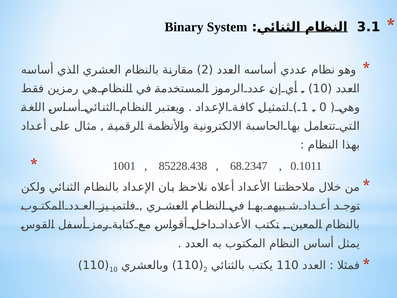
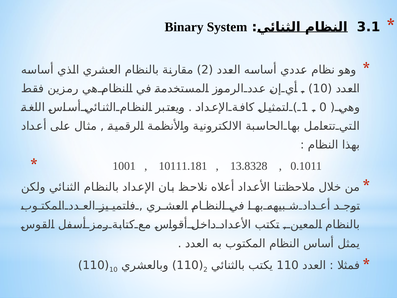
85228.438: 85228.438 -> 10111.181 (183, 166)
68.2347: 68.2347 -> 13.8328 (249, 166)
